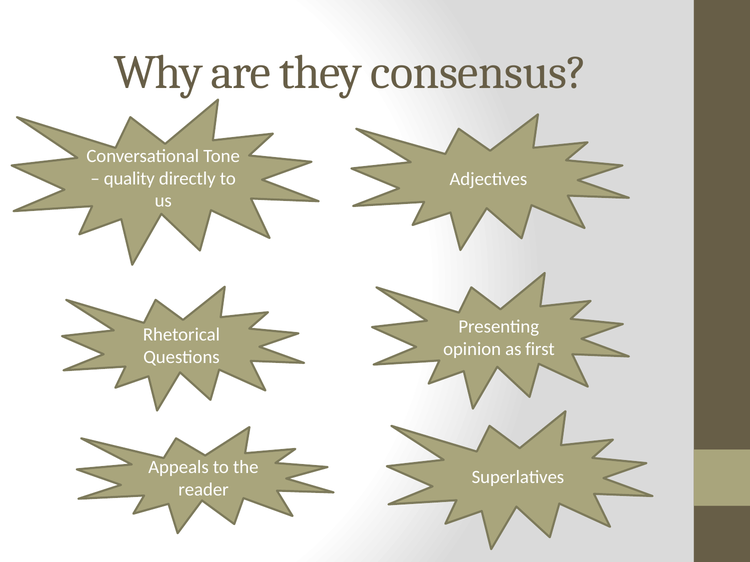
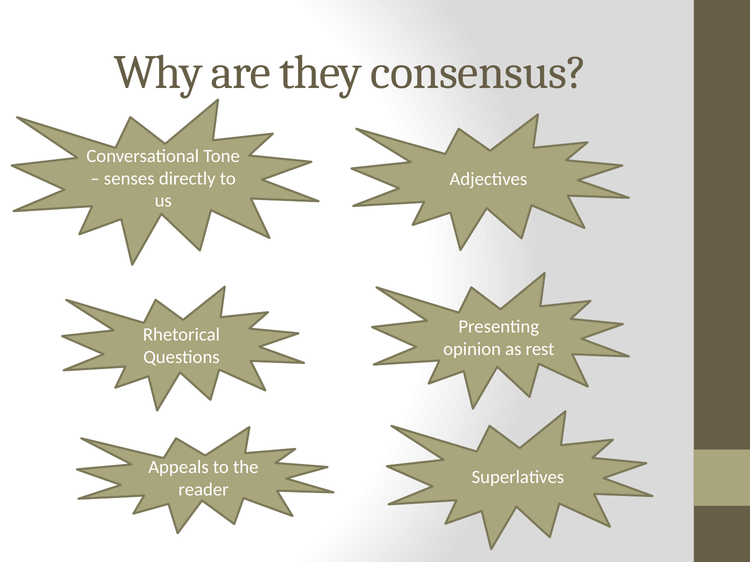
quality: quality -> senses (129, 178)
first: first -> rest (540, 349)
